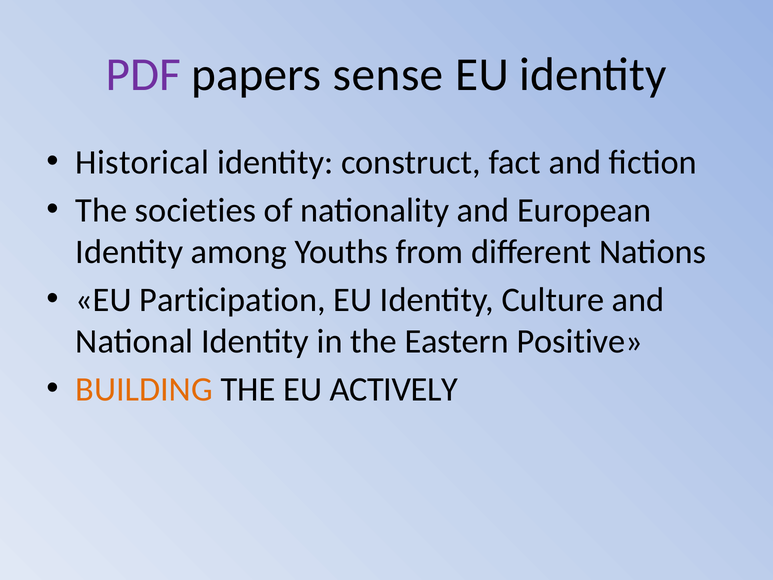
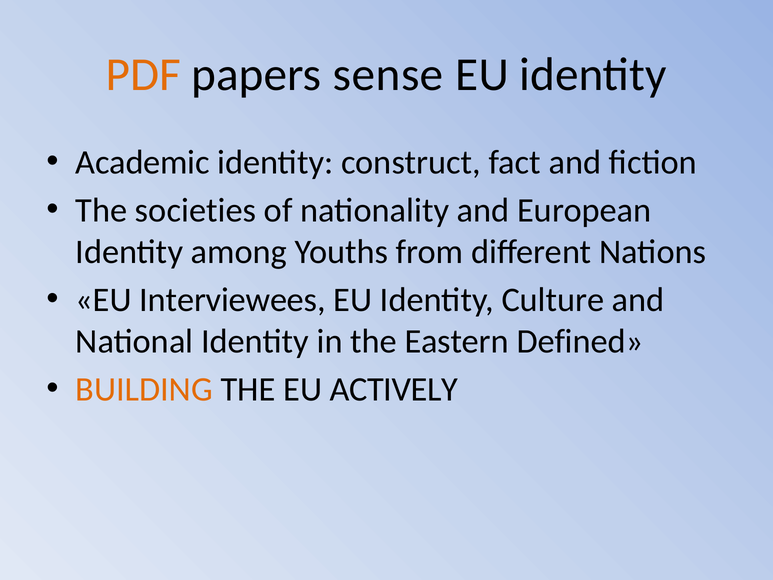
PDF colour: purple -> orange (143, 75)
Historical: Historical -> Academic (142, 162)
Participation: Participation -> Interviewees (233, 300)
Positive: Positive -> Defined (580, 341)
